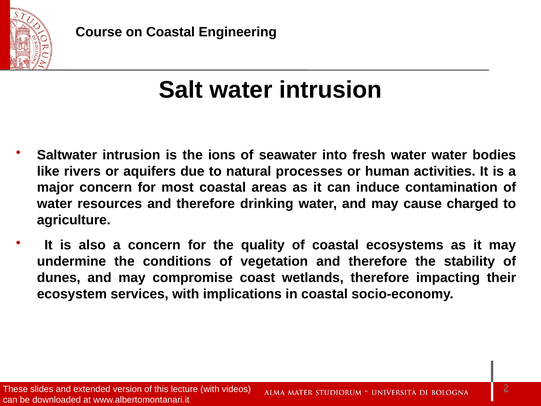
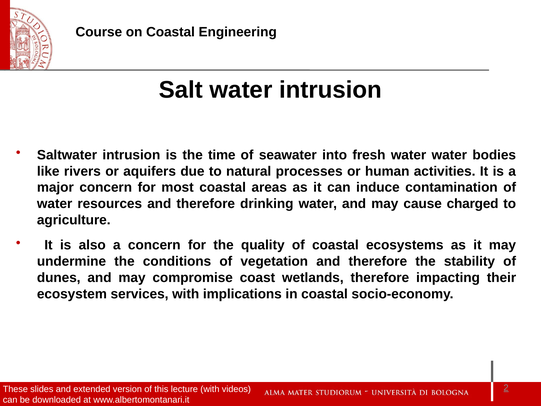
ions: ions -> time (222, 155)
